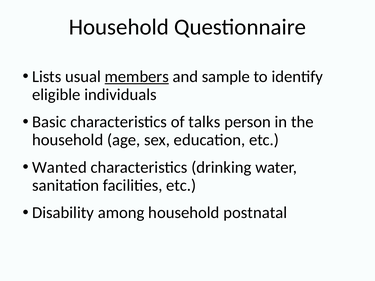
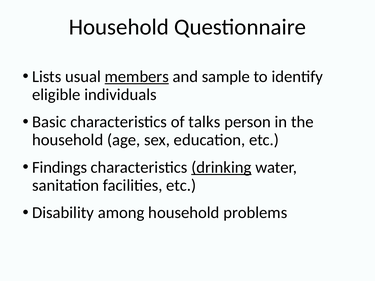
Wanted: Wanted -> Findings (60, 167)
drinking underline: none -> present (221, 167)
postnatal: postnatal -> problems (255, 213)
